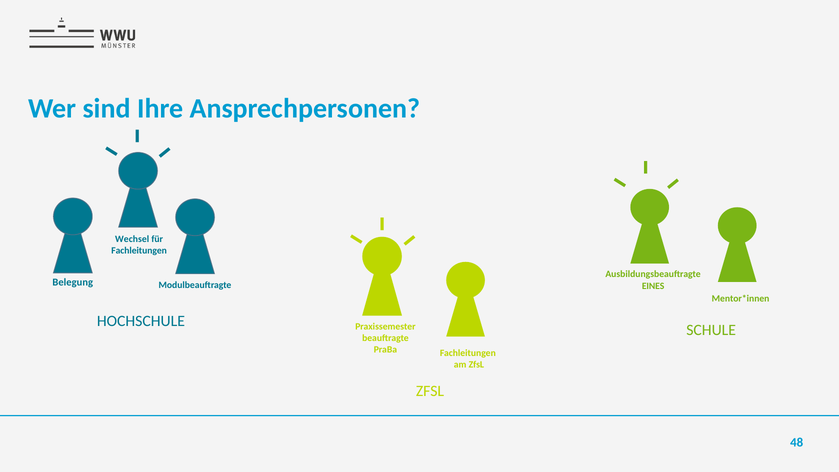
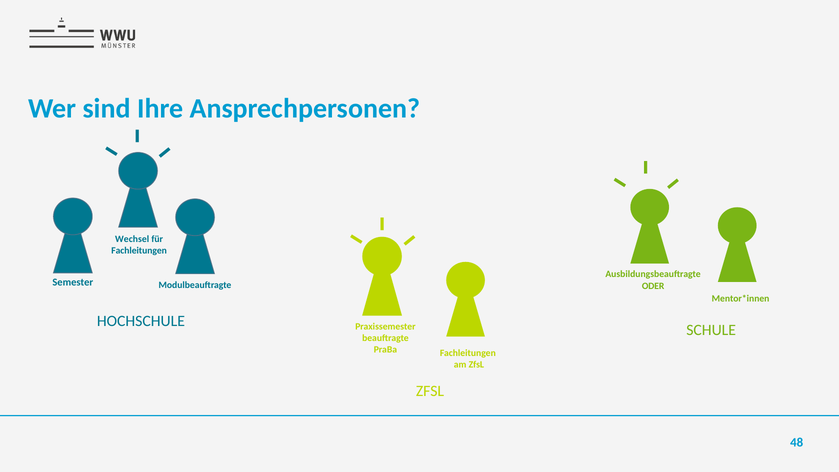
Belegung: Belegung -> Semester (73, 282)
EINES: EINES -> ODER (653, 286)
